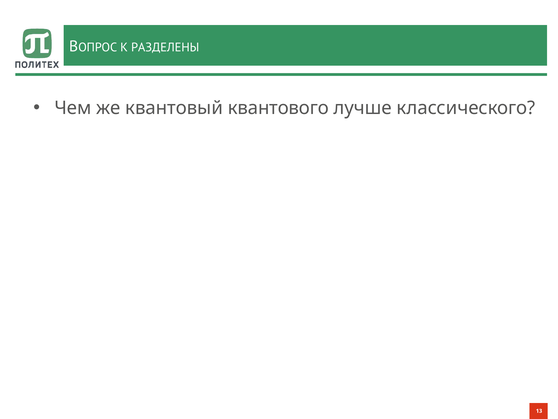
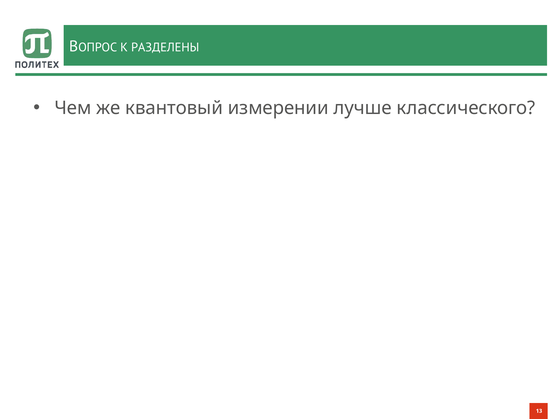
квантового: квантового -> измерении (278, 108)
